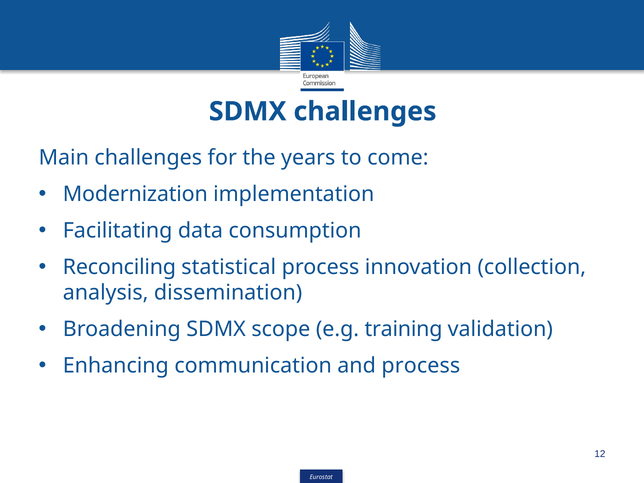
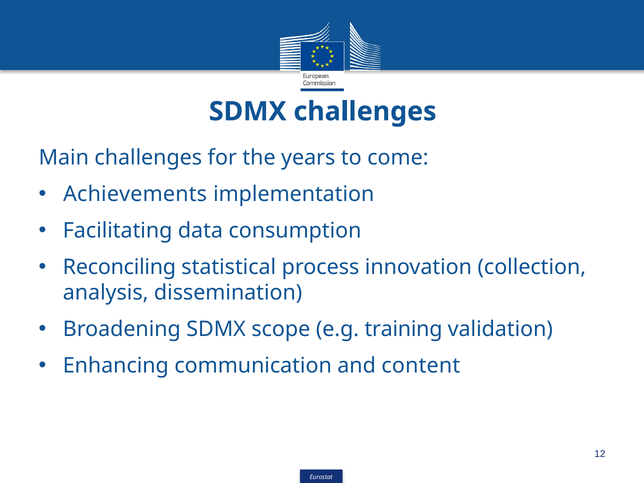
Modernization: Modernization -> Achievements (135, 194)
and process: process -> content (421, 366)
